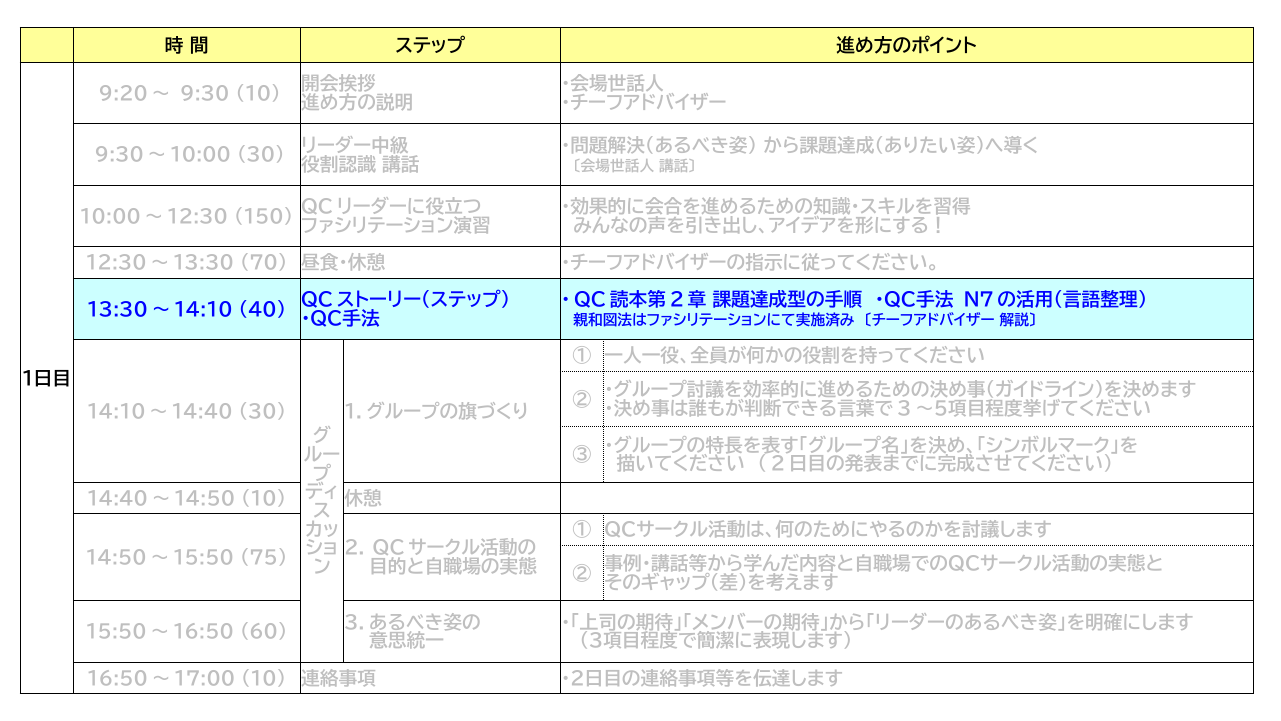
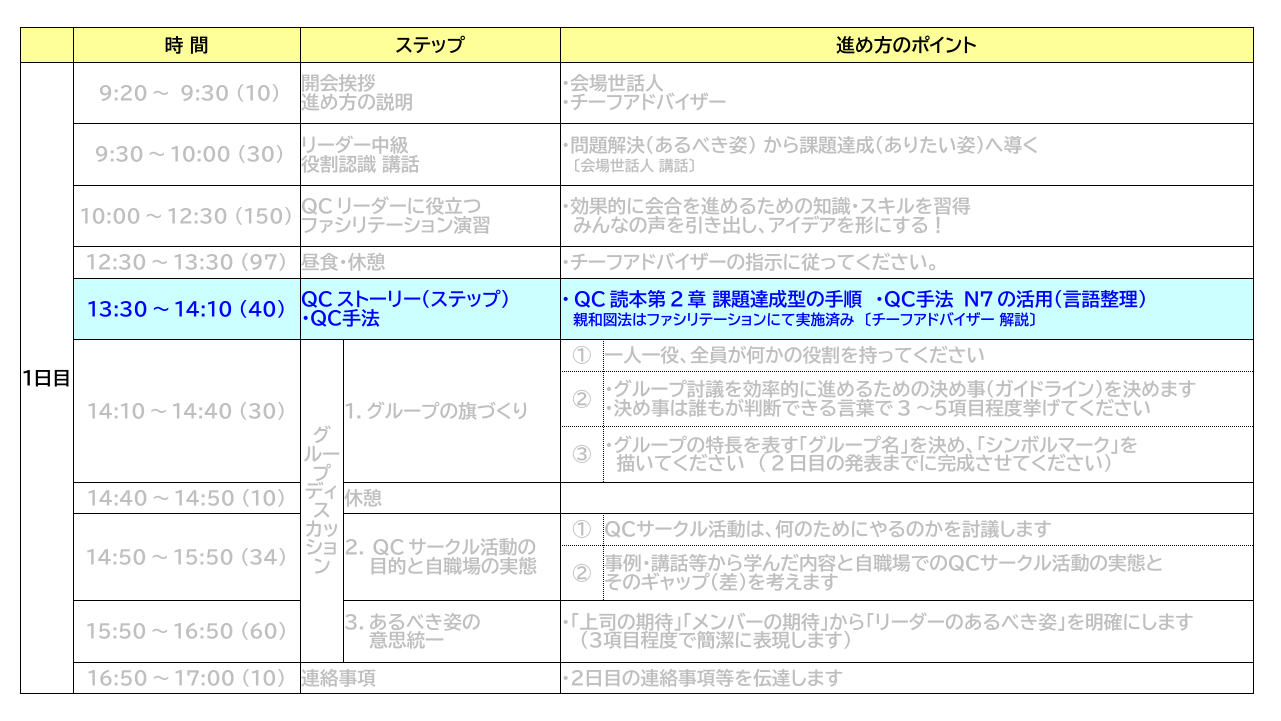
70: 70 -> 97 (264, 263)
75: 75 -> 34 (264, 558)
